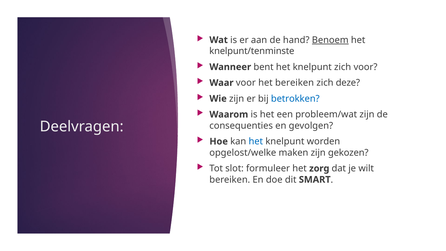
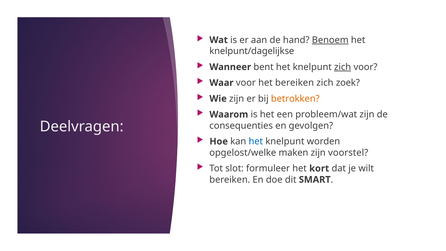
knelpunt/tenminste: knelpunt/tenminste -> knelpunt/dagelijkse (252, 51)
zich underline: none -> present (343, 67)
deze: deze -> zoek (348, 83)
betrokken colour: blue -> orange (295, 99)
gekozen: gekozen -> voorstel (348, 153)
zorg: zorg -> kort (319, 168)
